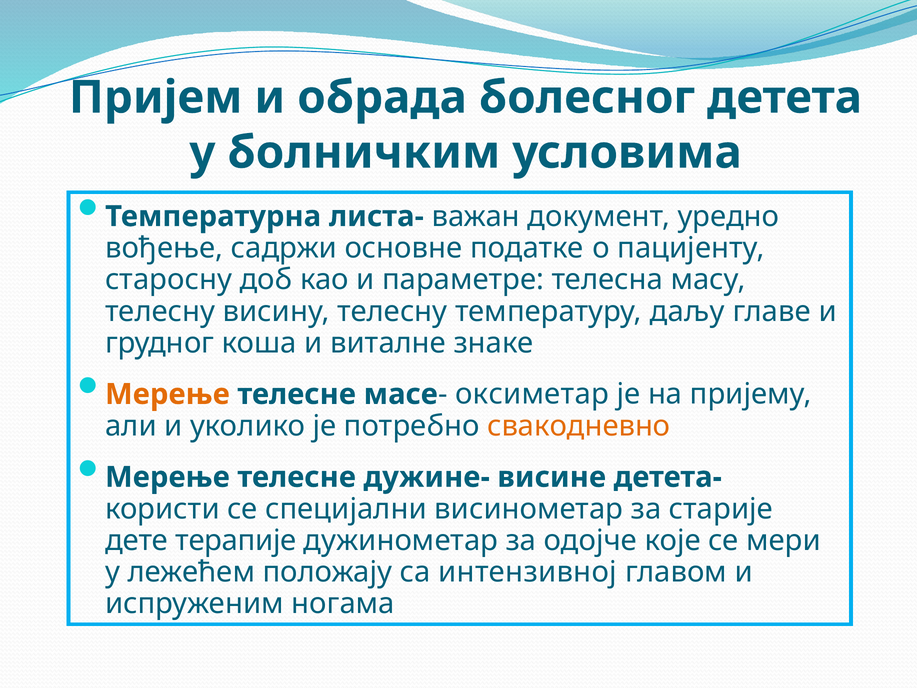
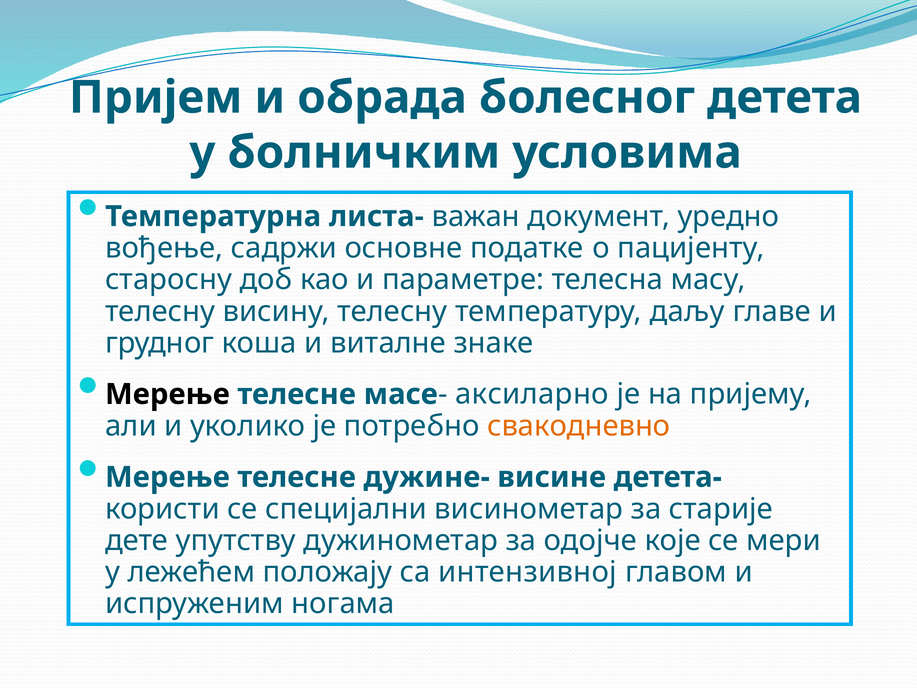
Мерење colour: orange -> black (167, 394)
оксиметар: оксиметар -> аксиларно (532, 394)
терапије: терапије -> упутству (236, 540)
